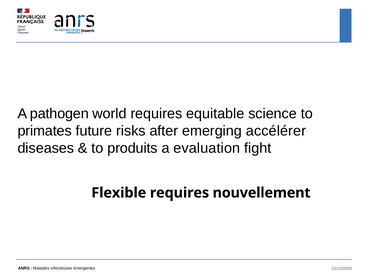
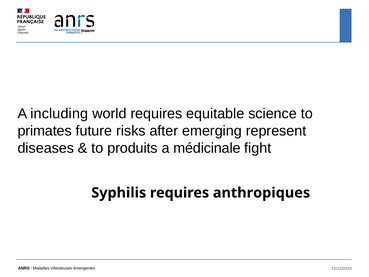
pathogen: pathogen -> including (59, 113)
accélérer: accélérer -> represent (276, 131)
evaluation: evaluation -> médicinale (207, 148)
Flexible: Flexible -> Syphilis (119, 193)
nouvellement: nouvellement -> anthropiques (261, 193)
